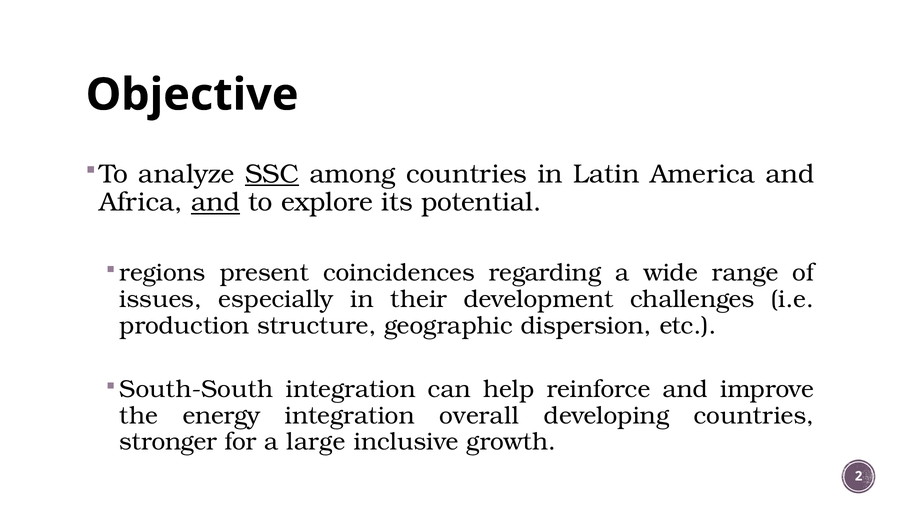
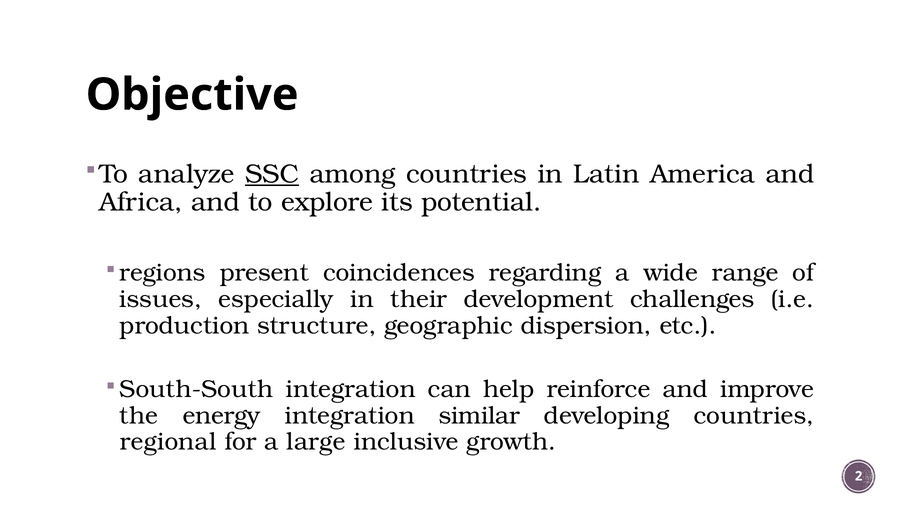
and underline: present -> none (215, 202)
overall: overall -> similar (479, 416)
stronger: stronger -> regional (168, 442)
